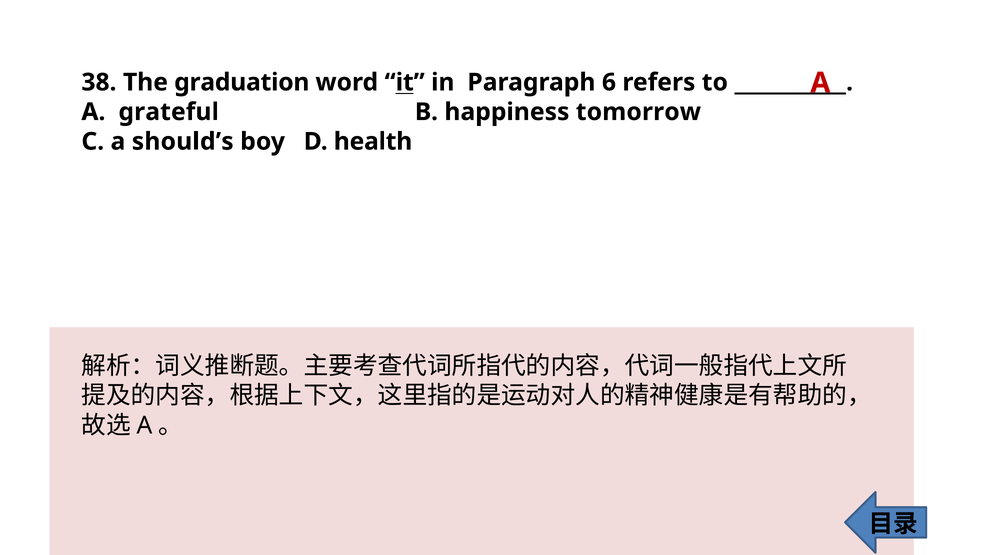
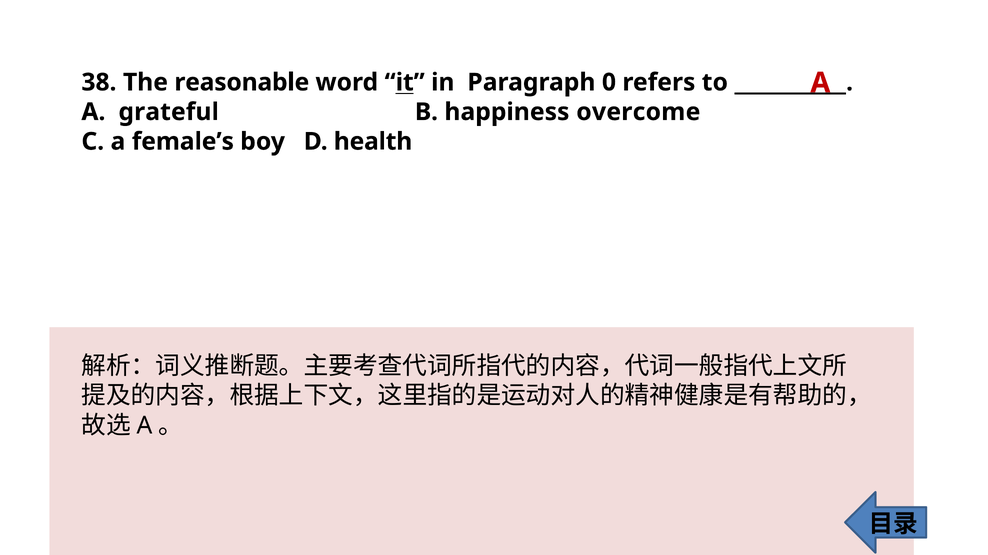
graduation: graduation -> reasonable (242, 82)
6: 6 -> 0 (609, 82)
tomorrow: tomorrow -> overcome (638, 112)
should’s: should’s -> female’s (183, 142)
